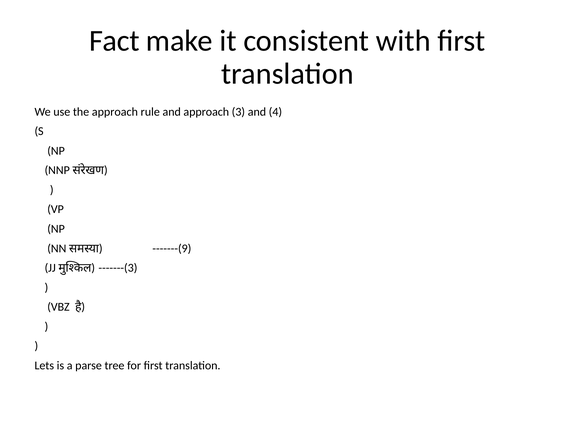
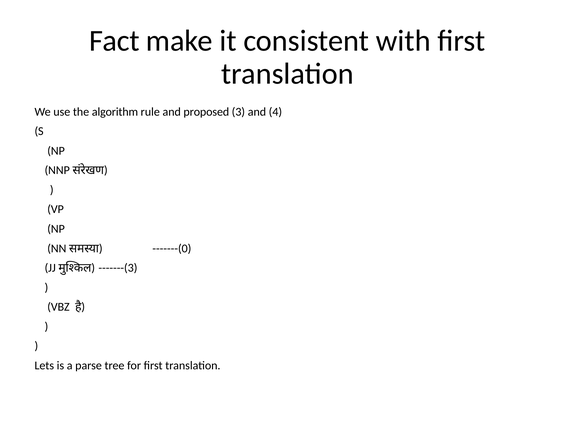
the approach: approach -> algorithm (115, 112)
and approach: approach -> proposed (206, 112)
-------(9: -------(9 -> -------(0 (172, 248)
